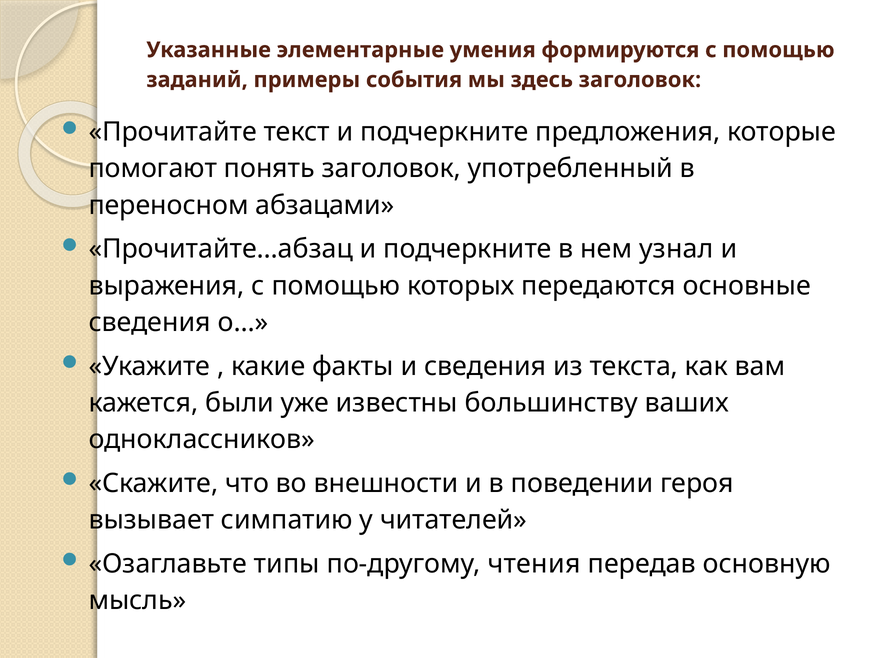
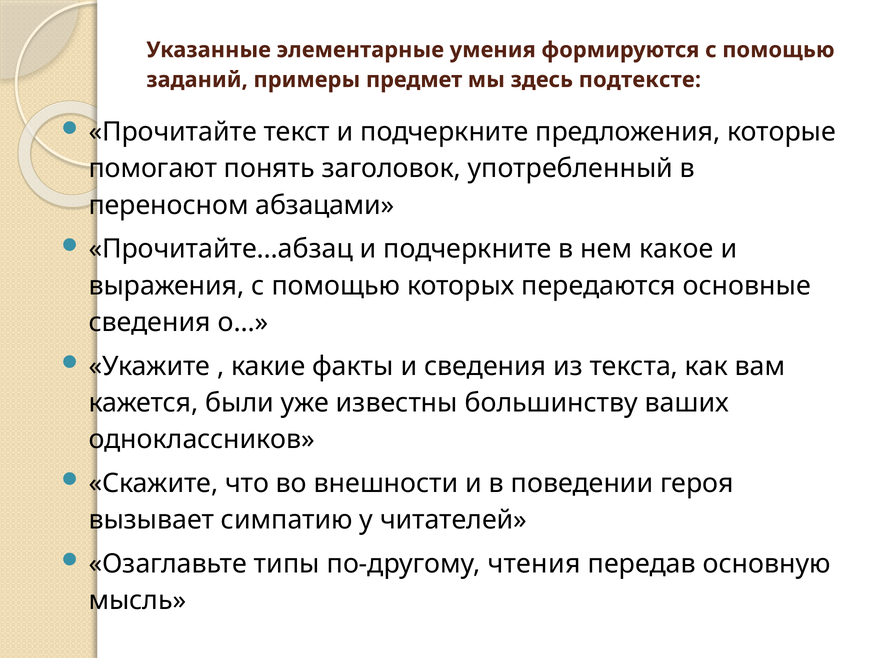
события: события -> предмет (414, 80)
здесь заголовок: заголовок -> подтексте (640, 80)
узнал: узнал -> какое (676, 249)
